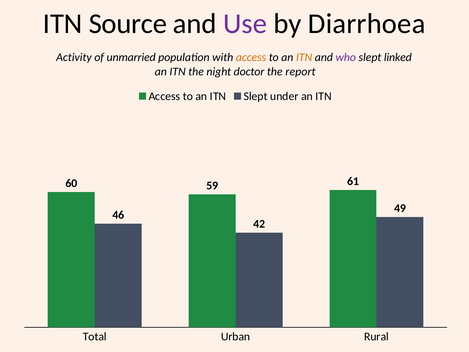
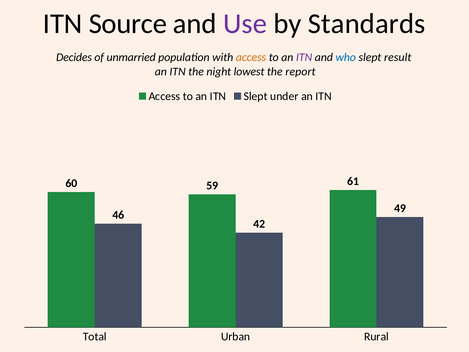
Diarrhoea: Diarrhoea -> Standards (367, 24)
Activity: Activity -> Decides (74, 57)
ITN colour: orange -> purple (304, 57)
who colour: purple -> blue (346, 57)
linked: linked -> result (398, 57)
doctor: doctor -> lowest (249, 71)
